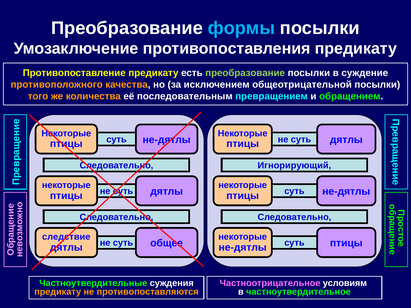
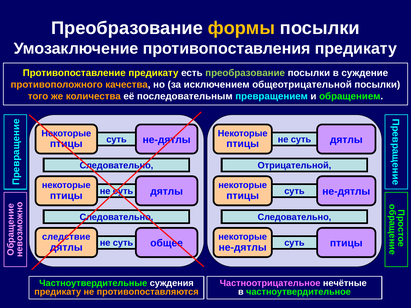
формы colour: light blue -> yellow (241, 28)
Игнорирующий: Игнорирующий -> Отрицательной (294, 165)
условиям: условиям -> нечётные (345, 283)
